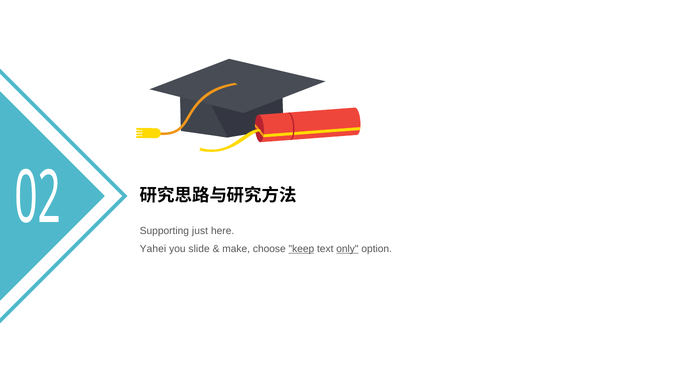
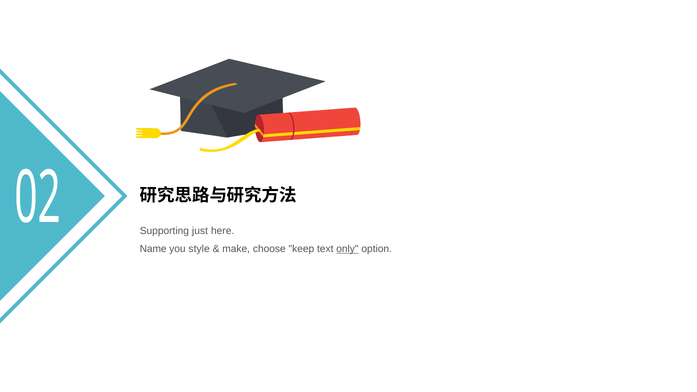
Yahei: Yahei -> Name (153, 249)
slide: slide -> style (199, 249)
keep underline: present -> none (301, 249)
